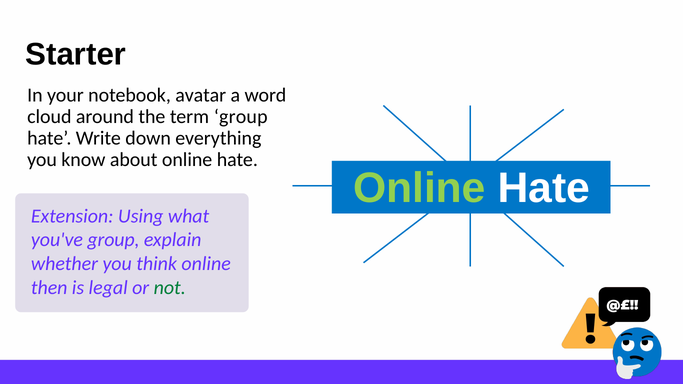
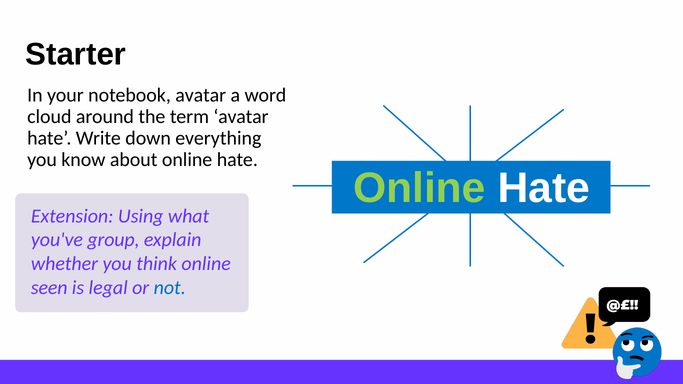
term group: group -> avatar (241, 117)
then: then -> seen (49, 288)
not colour: green -> blue (170, 288)
